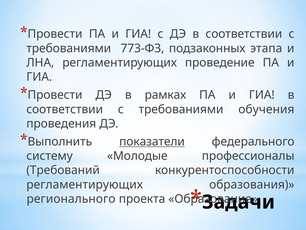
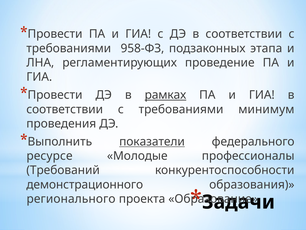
773-ФЗ: 773-ФЗ -> 958-ФЗ (142, 48)
рамках underline: none -> present (165, 95)
обучения: обучения -> минимум (266, 109)
систему: систему -> ресурсе (50, 156)
регламентирующих: регламентирующих -> демонстрационного (85, 184)
